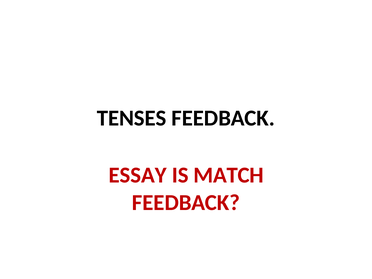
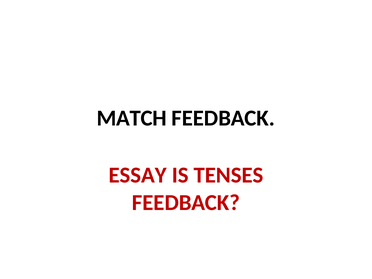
TENSES: TENSES -> MATCH (132, 118)
MATCH: MATCH -> TENSES (229, 175)
